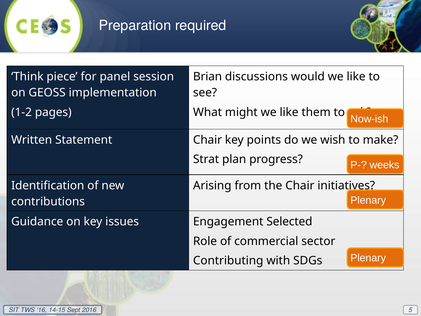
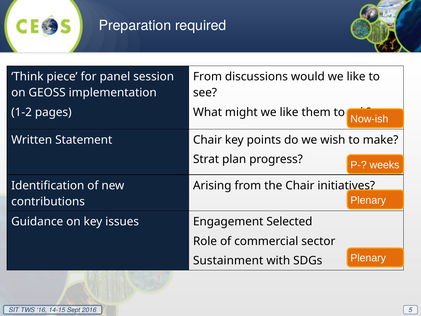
Brian: Brian -> From (208, 77)
Contributing: Contributing -> Sustainment (228, 261)
